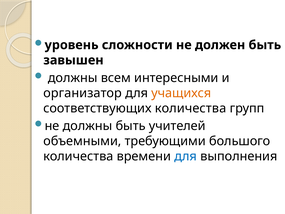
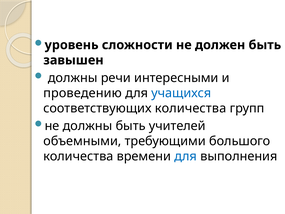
всем: всем -> речи (116, 78)
организатор: организатор -> проведению (83, 93)
учащихся colour: orange -> blue (181, 93)
